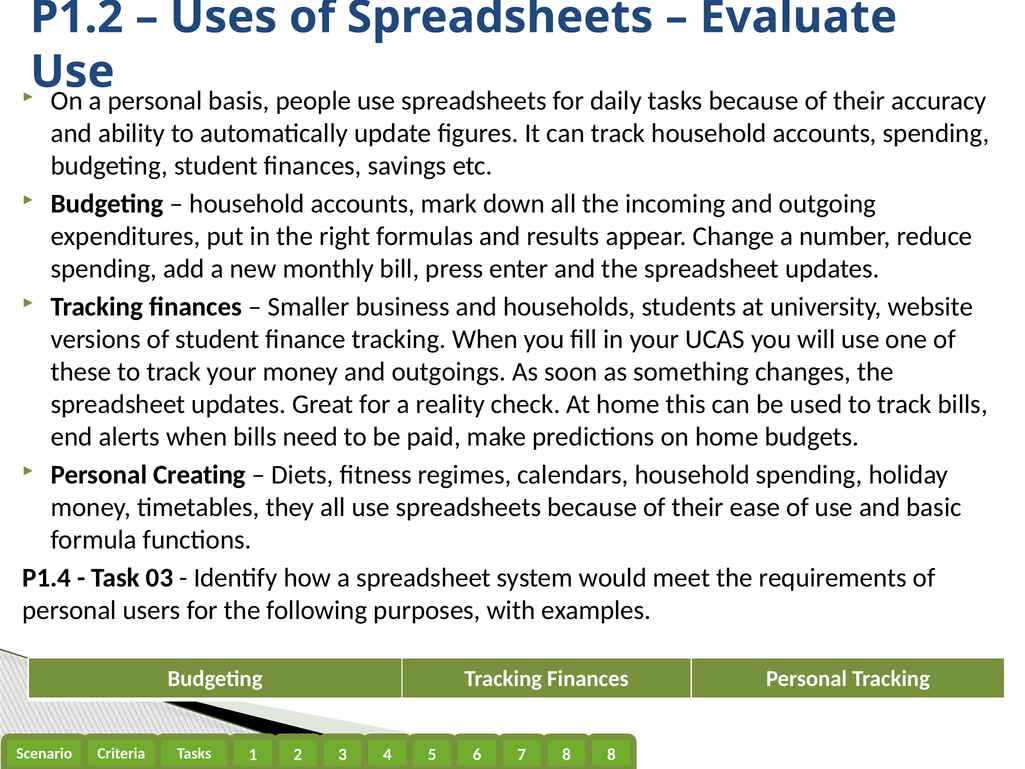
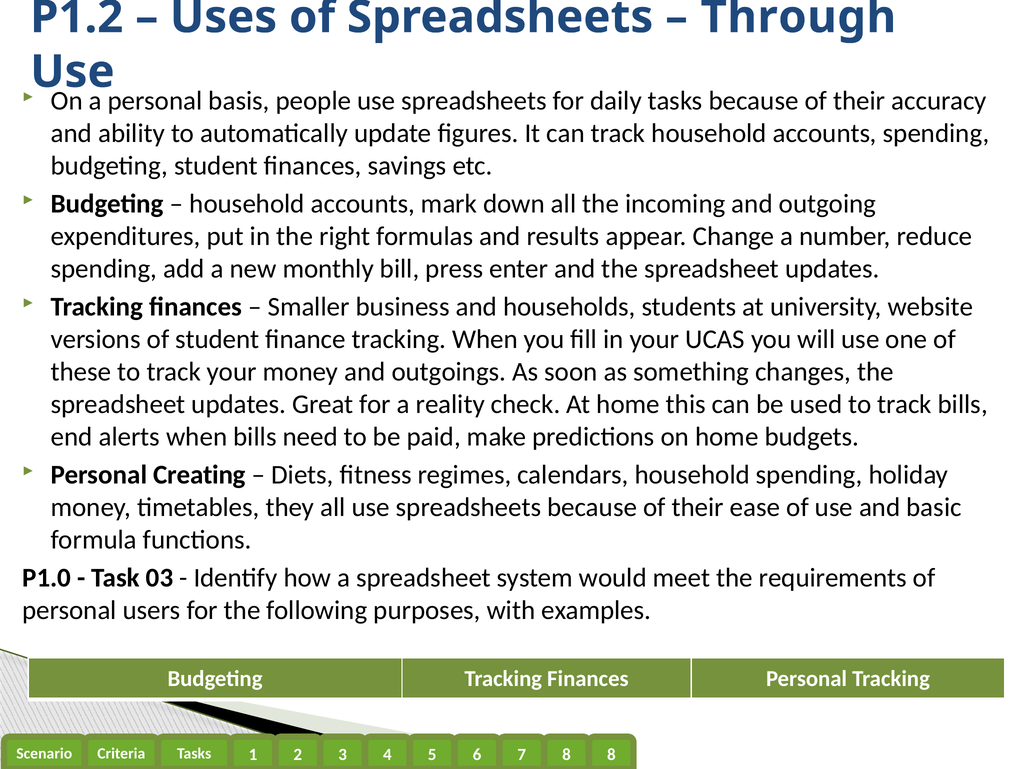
Evaluate: Evaluate -> Through (798, 17)
P1.4: P1.4 -> P1.0 (47, 578)
